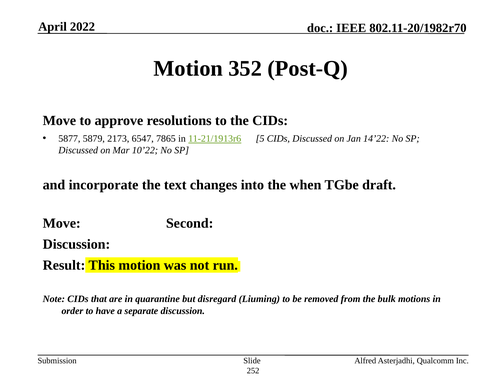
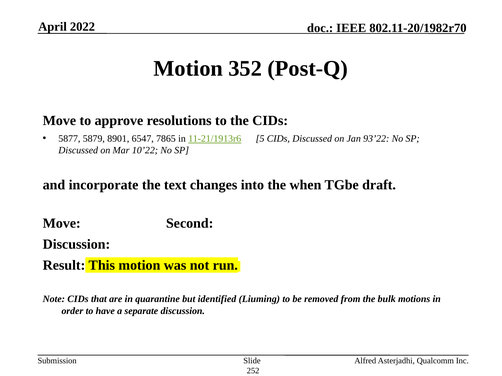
2173: 2173 -> 8901 (118, 139)
14’22: 14’22 -> 93’22 (376, 139)
disregard: disregard -> identified (217, 300)
